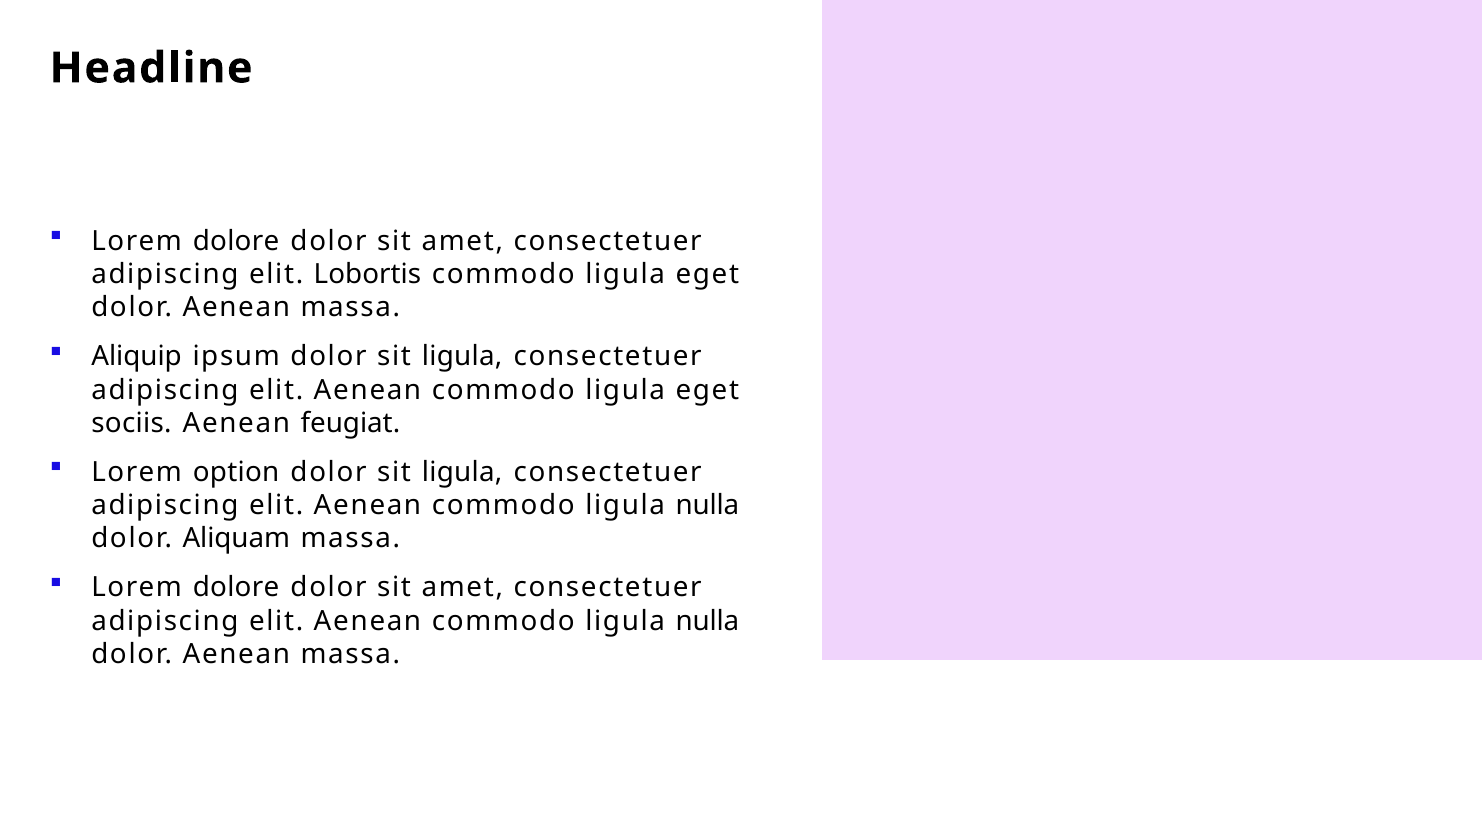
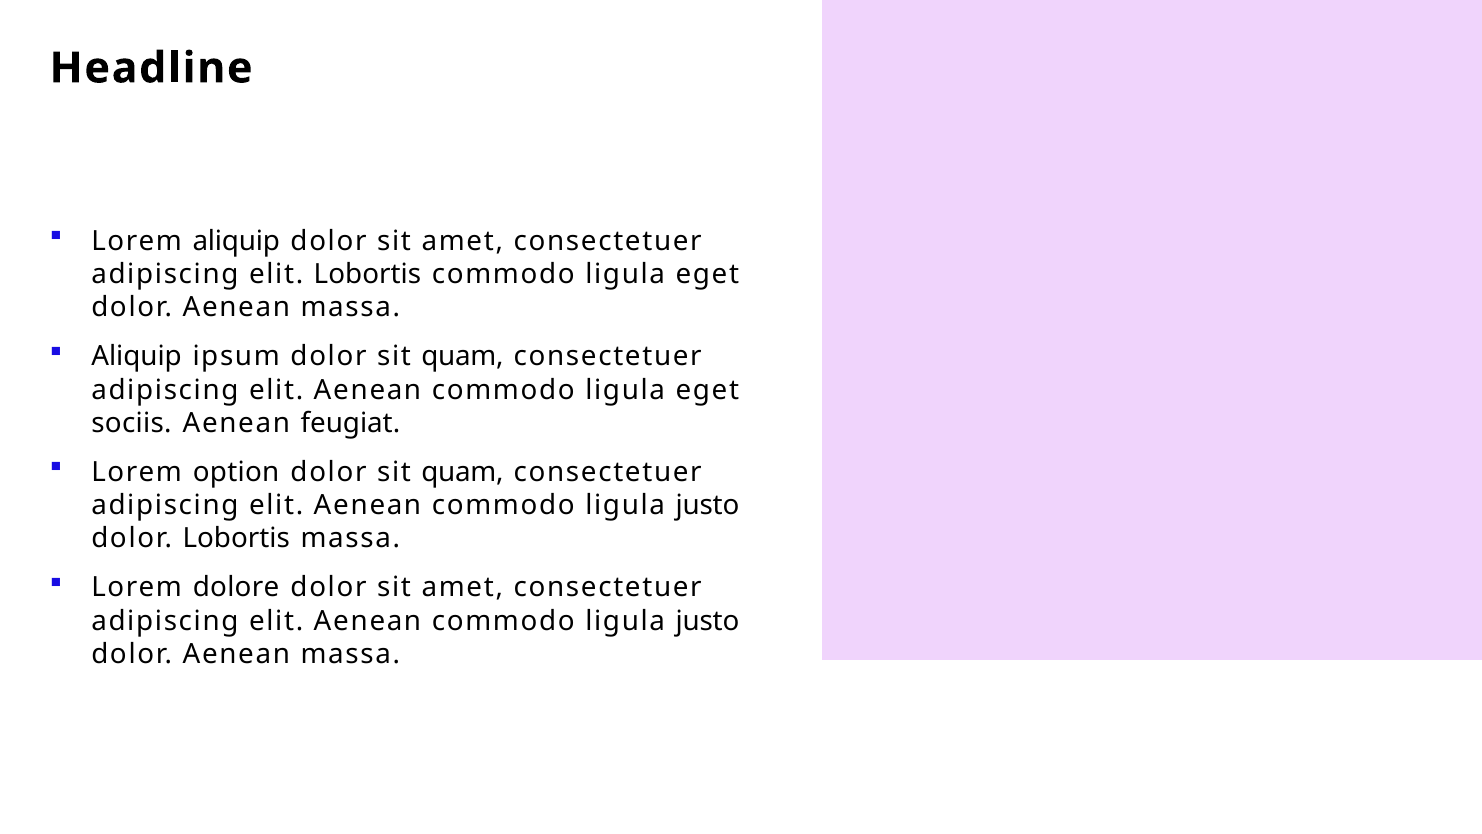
dolore: dolore -> aliquip (236, 241)
ipsum dolor sit ligula: ligula -> quam (462, 356)
ligula: ligula -> quam (462, 472)
nulla: nulla -> justo (707, 505)
dolor Aliquam: Aliquam -> Lobortis (236, 539)
nulla: nulla -> justo (707, 621)
